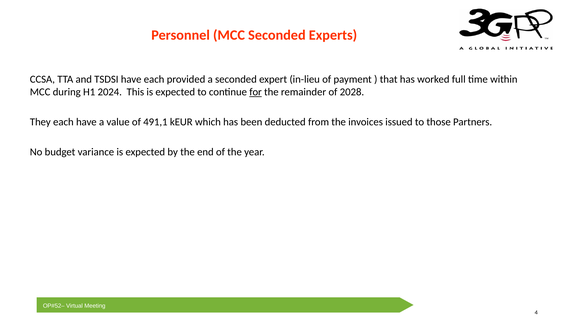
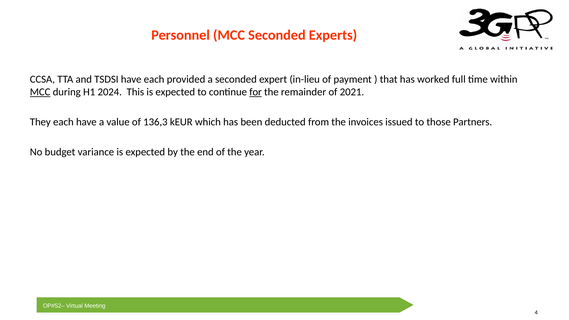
MCC underline: none -> present (40, 92)
2028: 2028 -> 2021 (352, 92)
491,1: 491,1 -> 136,3 (155, 122)
